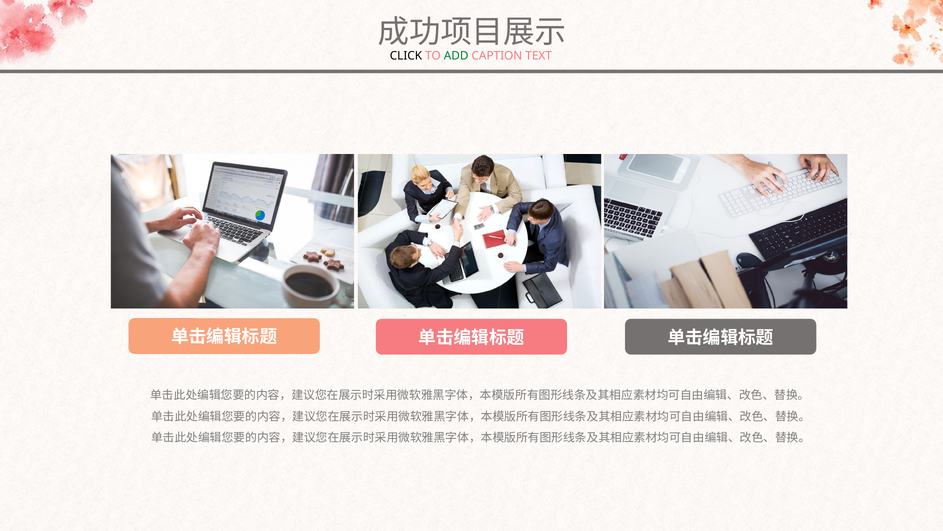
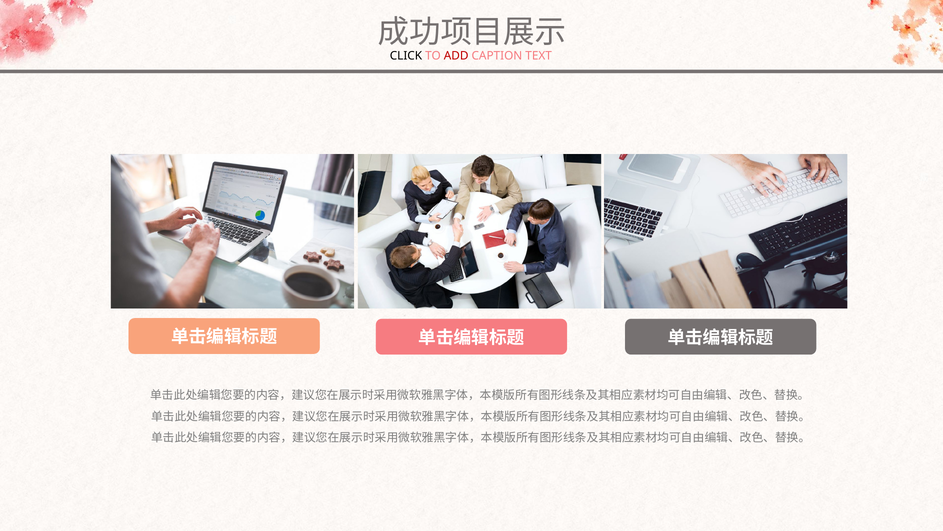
ADD colour: green -> red (456, 56)
